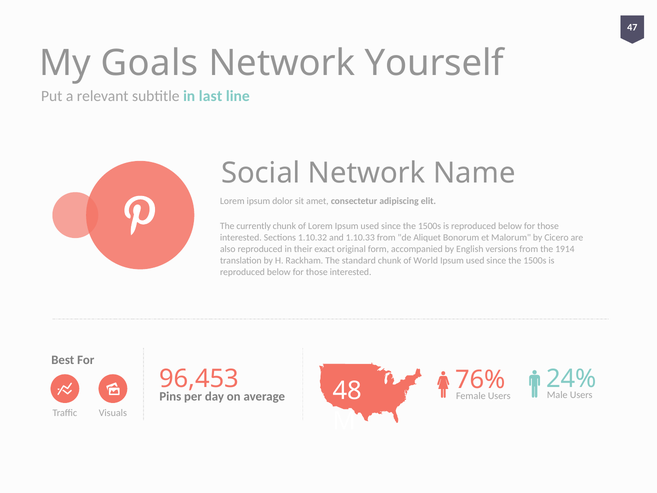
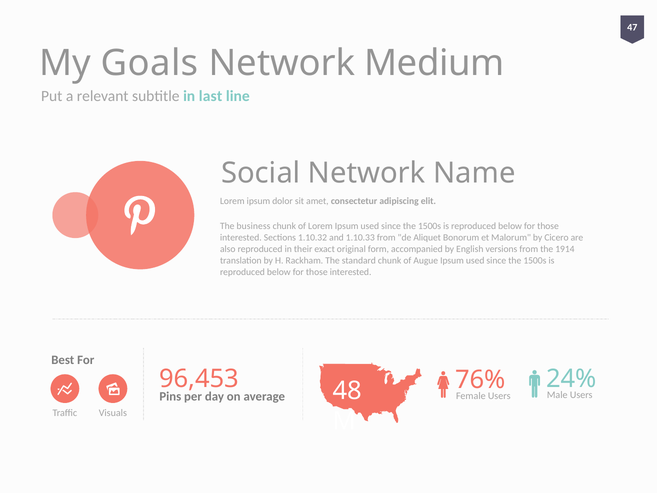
Yourself: Yourself -> Medium (434, 63)
currently: currently -> business (254, 226)
World: World -> Augue (426, 260)
